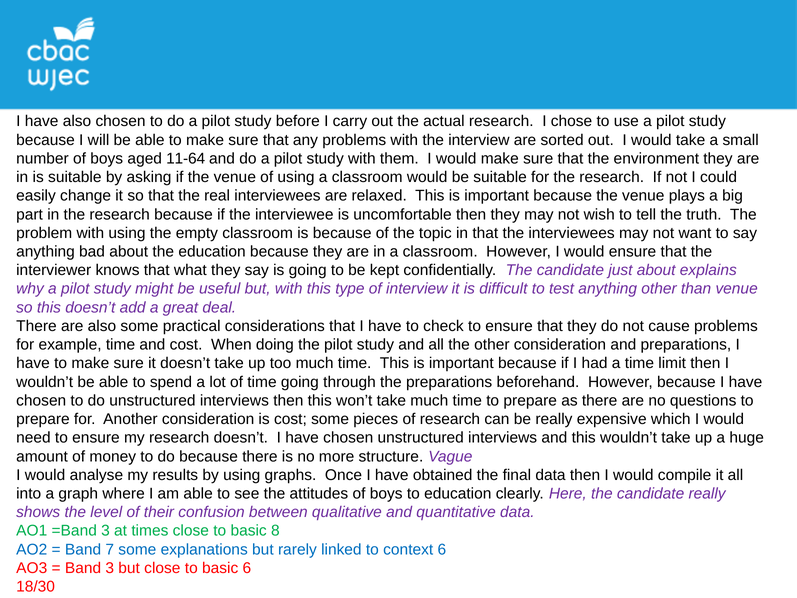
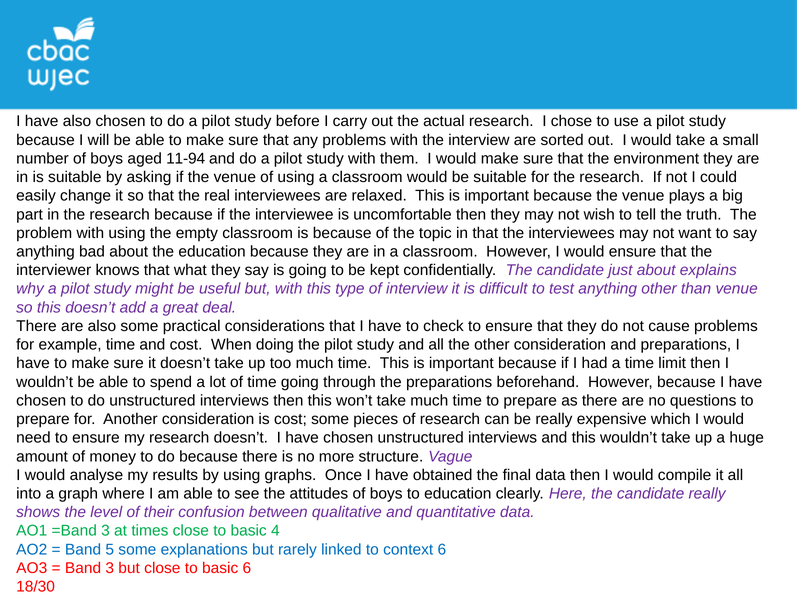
11-64: 11-64 -> 11-94 (186, 158)
8: 8 -> 4 (275, 531)
7: 7 -> 5 (110, 549)
